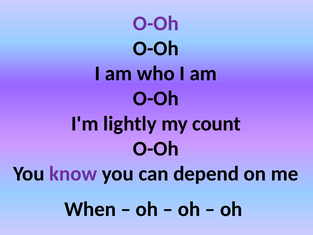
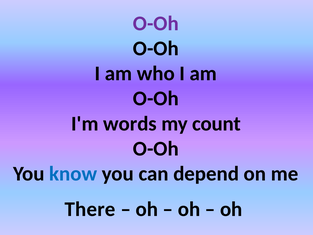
lightly: lightly -> words (130, 124)
know colour: purple -> blue (73, 174)
When: When -> There (90, 209)
